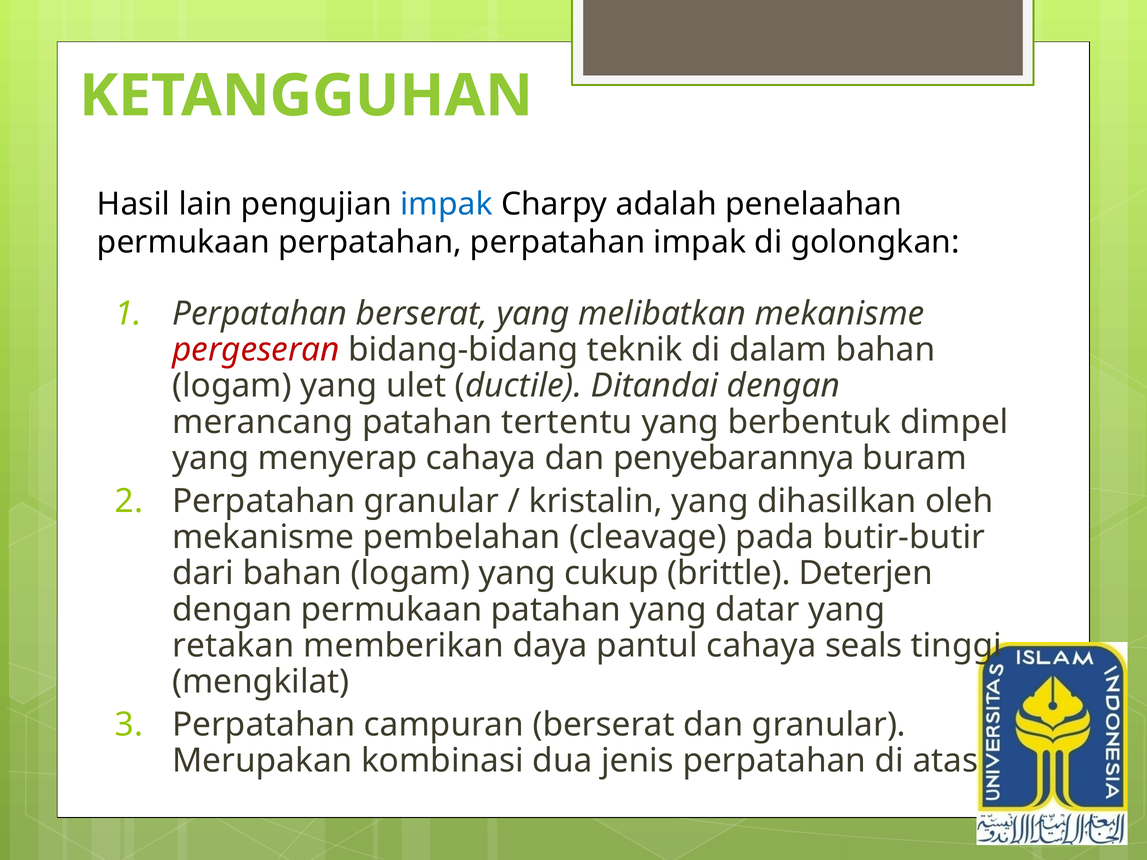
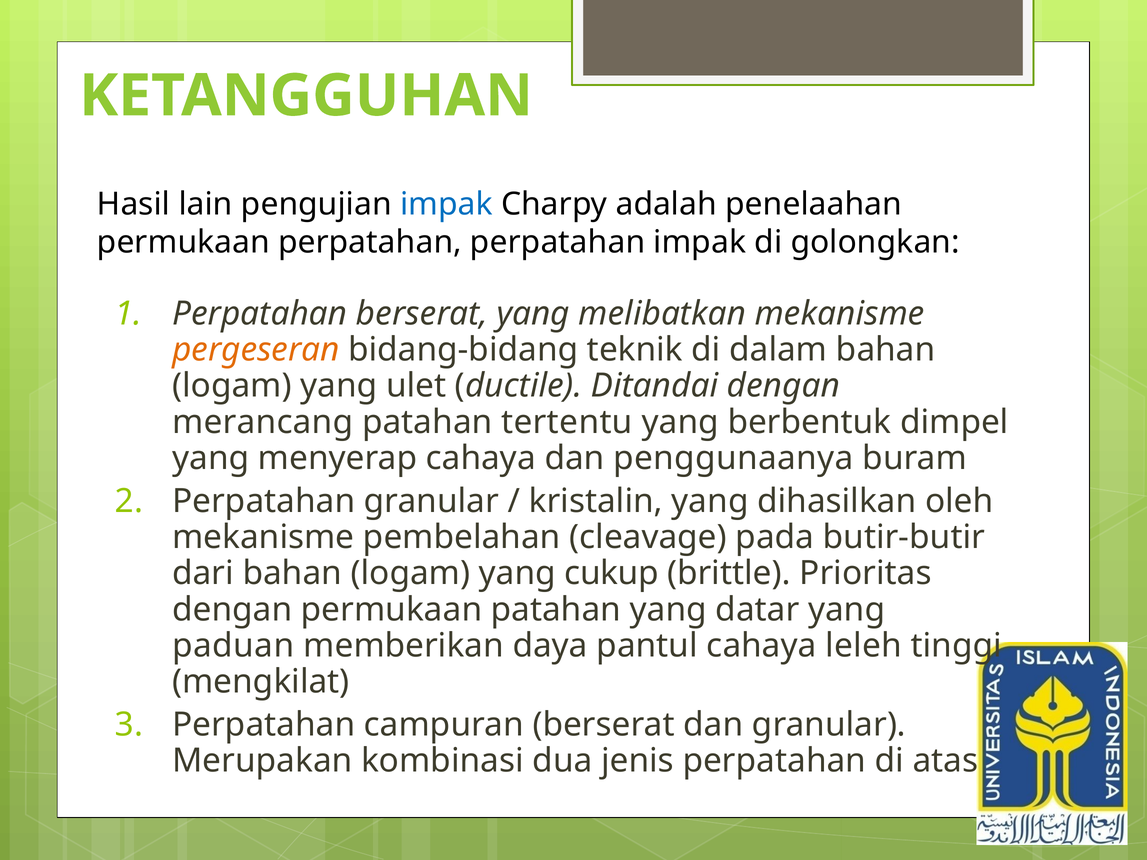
pergeseran colour: red -> orange (256, 350)
penyebarannya: penyebarannya -> penggunaanya (733, 458)
Deterjen: Deterjen -> Prioritas (866, 574)
retakan: retakan -> paduan (233, 646)
seals: seals -> leleh (864, 646)
